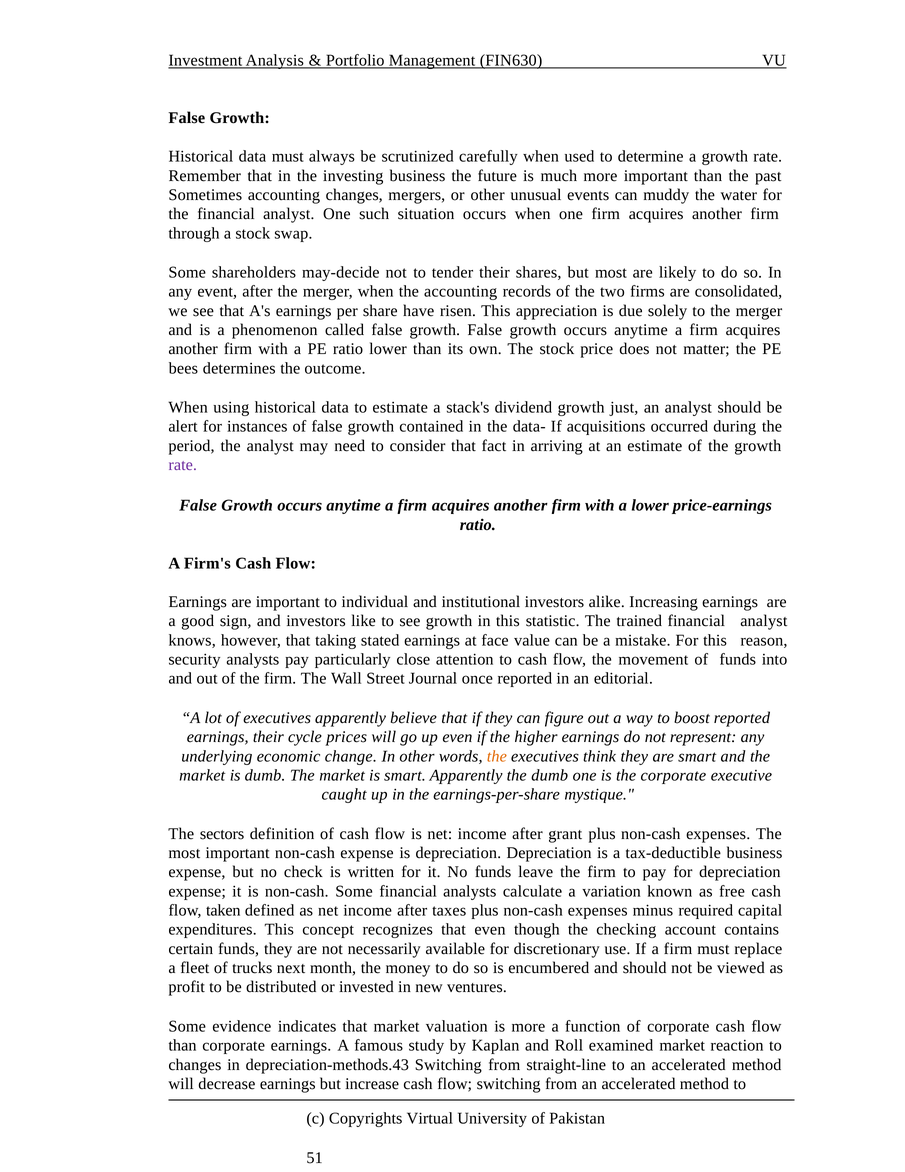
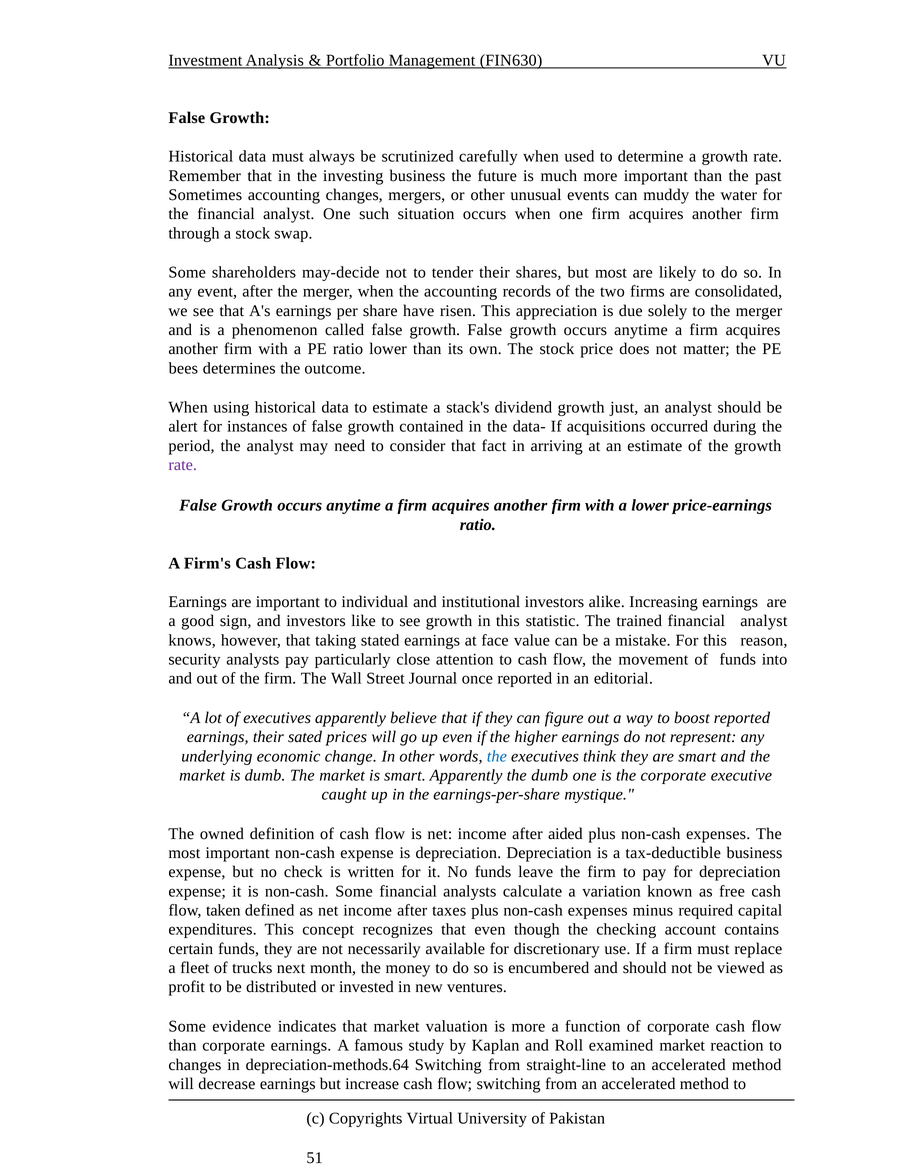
cycle: cycle -> sated (305, 737)
the colour: orange -> blue (497, 756)
sectors: sectors -> owned (222, 833)
grant: grant -> aided (565, 833)
depreciation-methods.43: depreciation-methods.43 -> depreciation-methods.64 (327, 1064)
